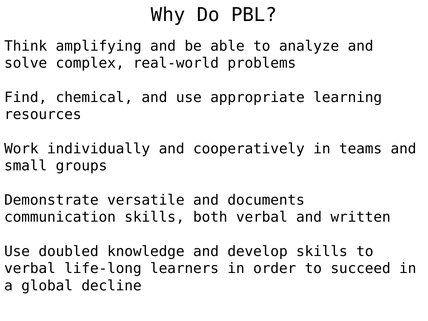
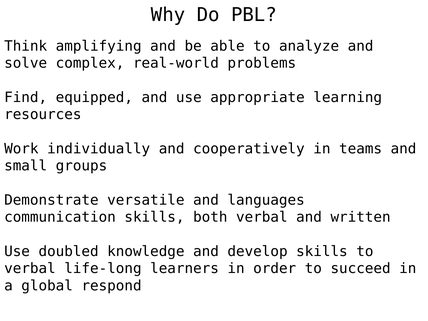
chemical: chemical -> equipped (94, 97)
documents: documents -> languages (266, 200)
decline: decline -> respond (112, 286)
